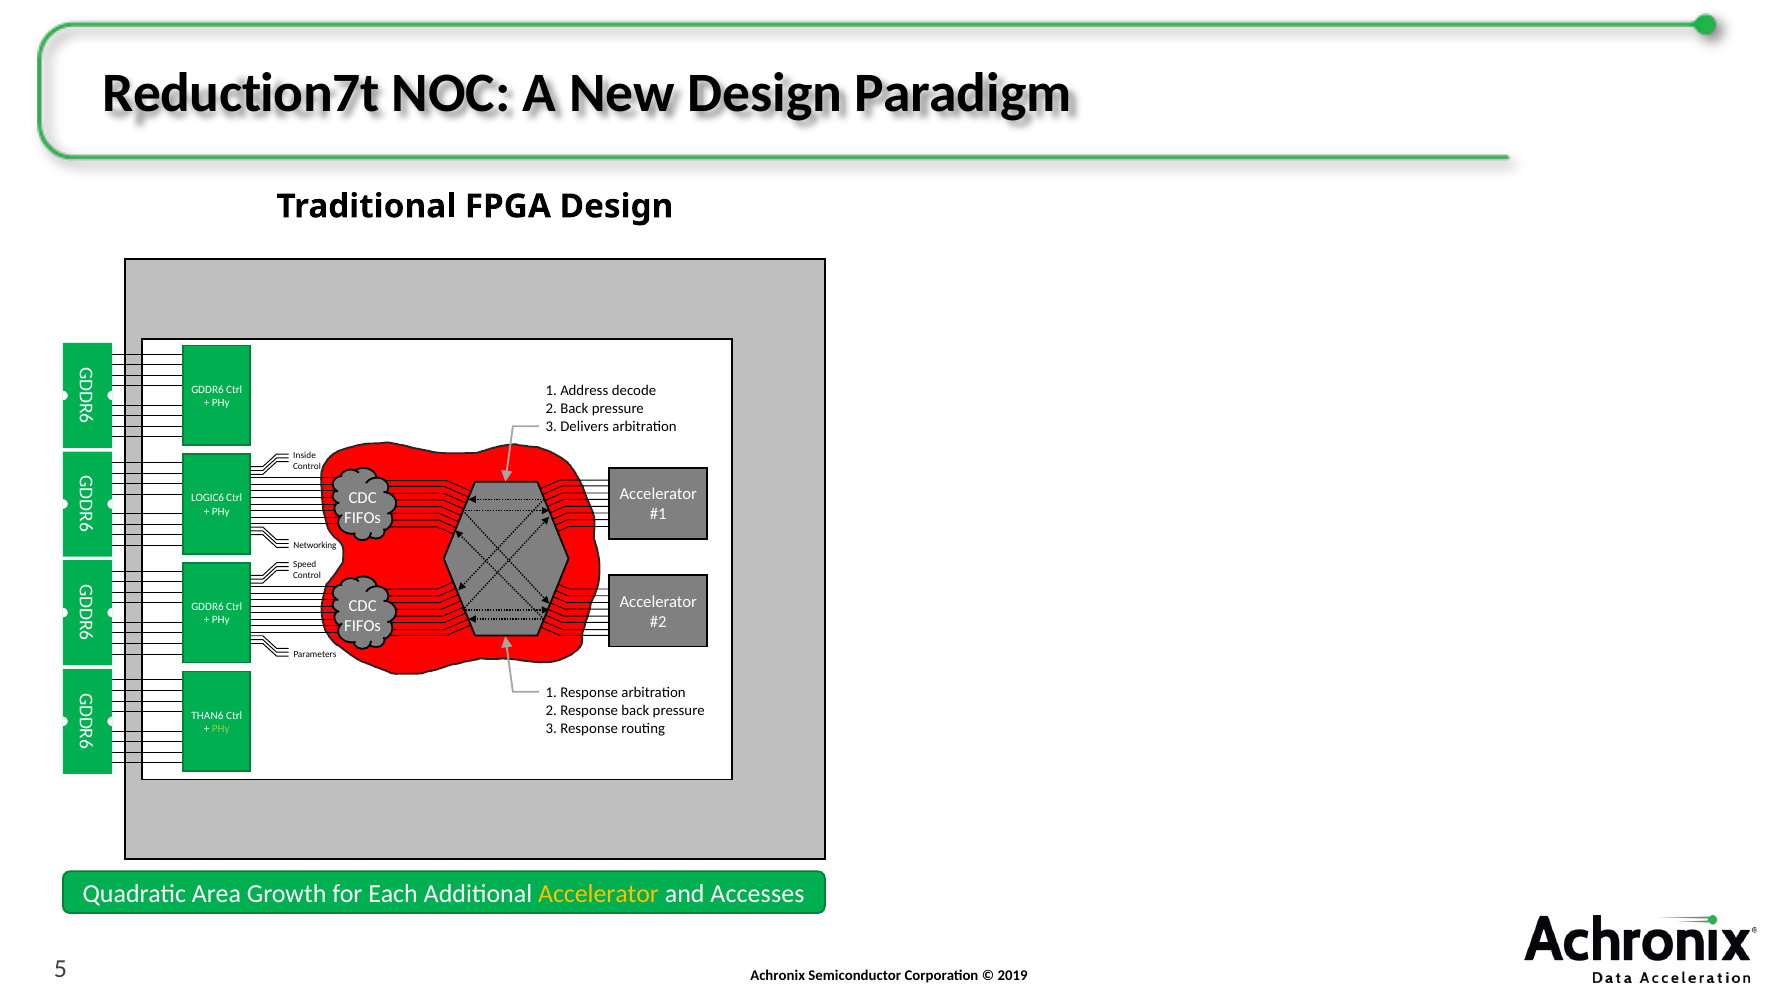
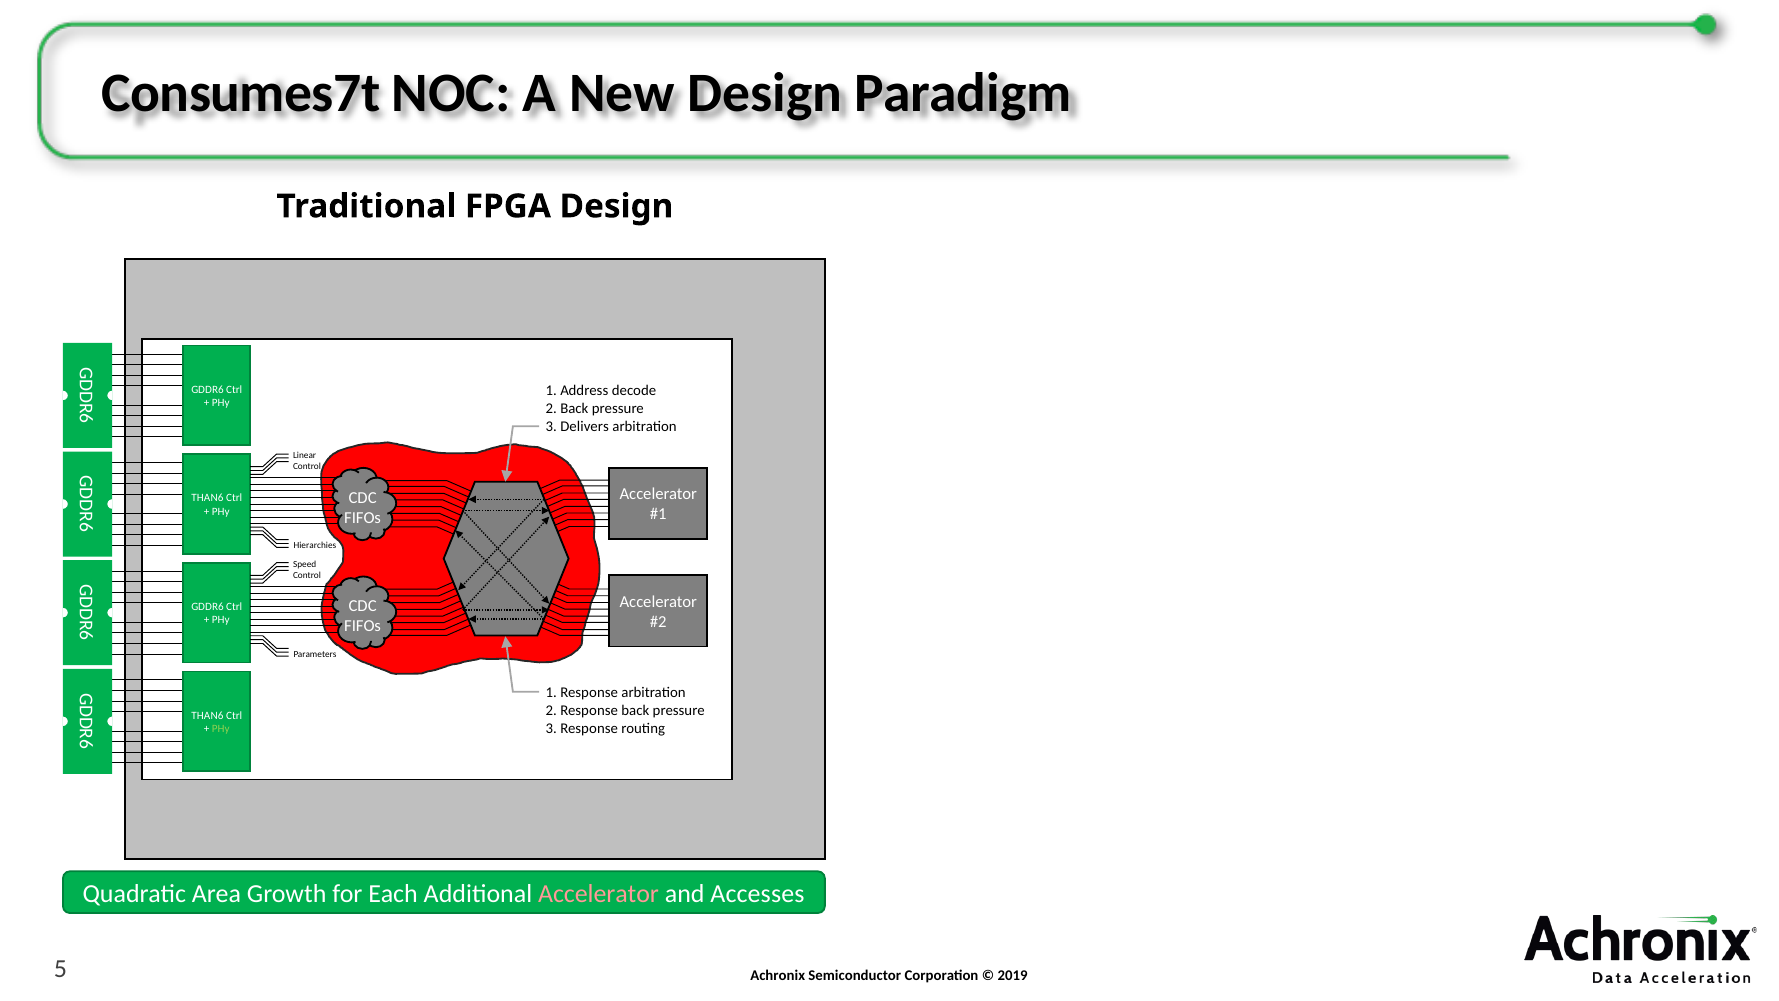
Reduction7t: Reduction7t -> Consumes7t (241, 93)
Inside: Inside -> Linear (305, 455)
LOGIC6: LOGIC6 -> THAN6 (207, 498)
Networking: Networking -> Hierarchies (315, 546)
Accelerator colour: yellow -> pink (599, 894)
